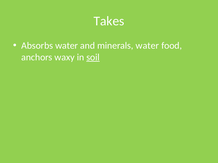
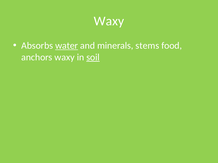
Takes: Takes -> Waxy (109, 21)
water underline: none -> present (67, 46)
minerals water: water -> stems (147, 46)
